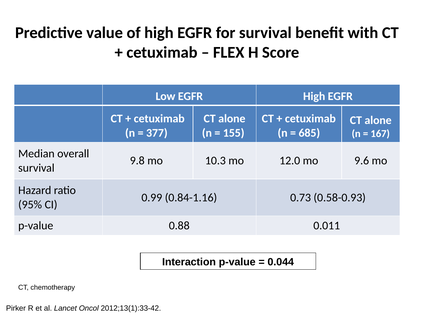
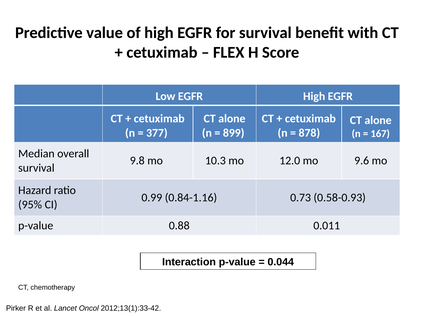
155: 155 -> 899 (234, 133)
685: 685 -> 878 (309, 133)
